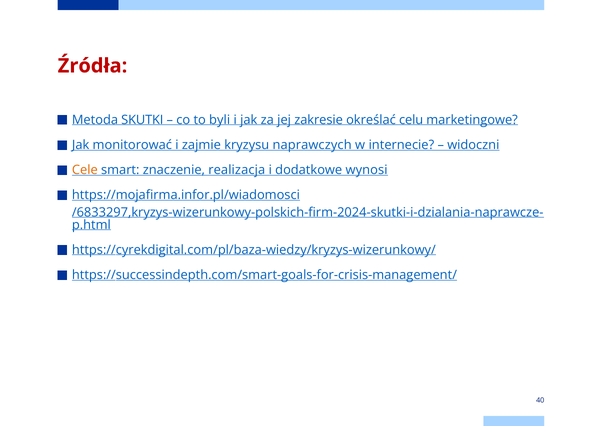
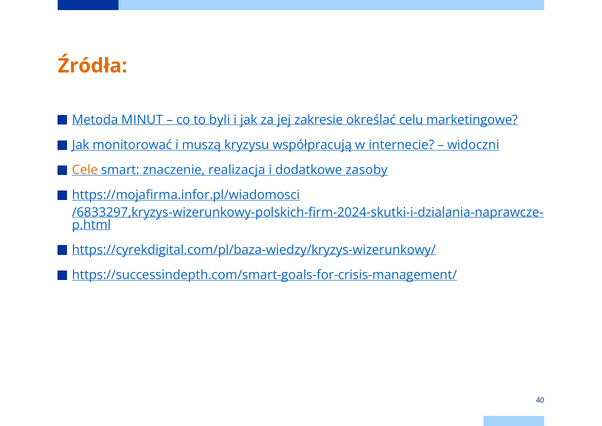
Źródła colour: red -> orange (93, 66)
SKUTKI: SKUTKI -> MINUT (142, 120)
zajmie: zajmie -> muszą (201, 145)
naprawczych: naprawczych -> współpracują (312, 145)
wynosi: wynosi -> zasoby (367, 170)
